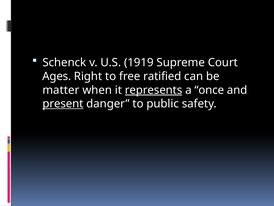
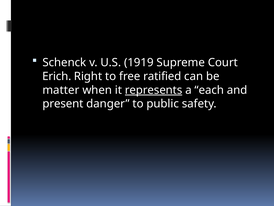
Ages: Ages -> Erich (57, 76)
once: once -> each (209, 90)
present underline: present -> none (63, 104)
